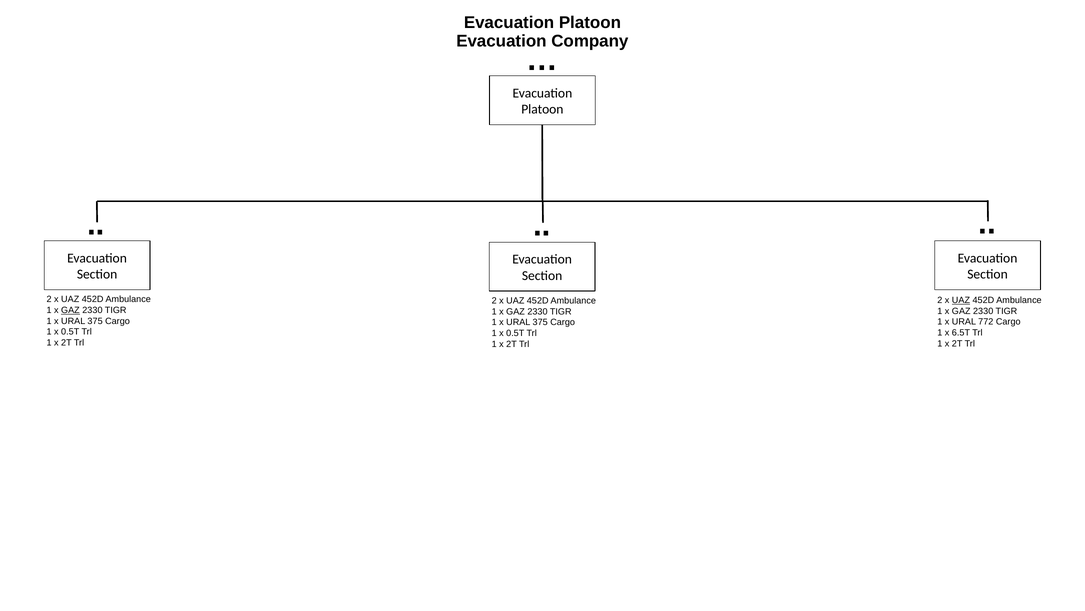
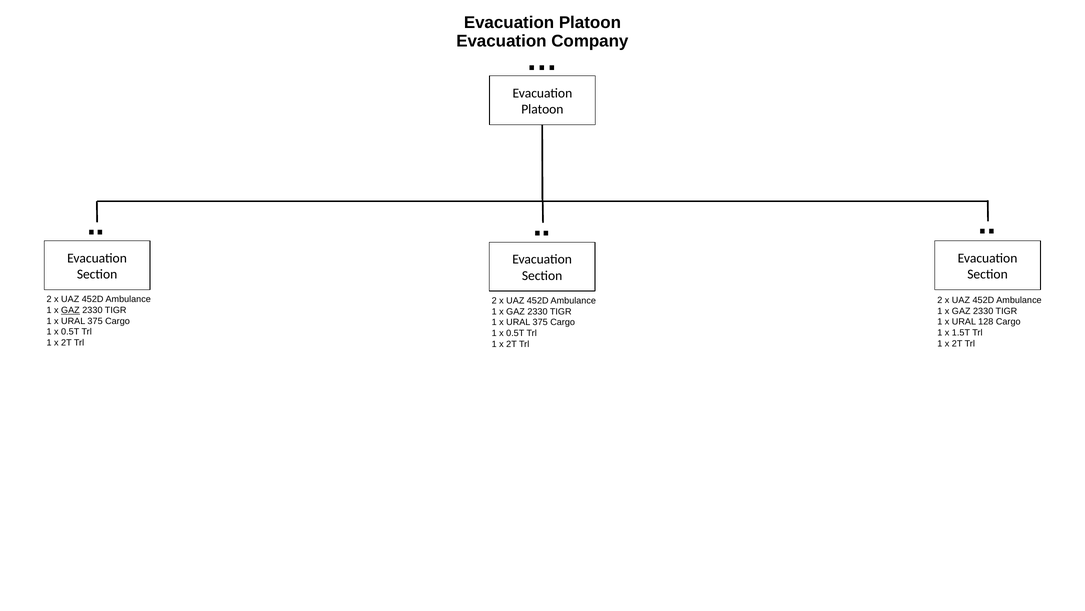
UAZ underline: present -> none (961, 300)
772: 772 -> 128 (986, 322)
6.5T: 6.5T -> 1.5T (961, 332)
